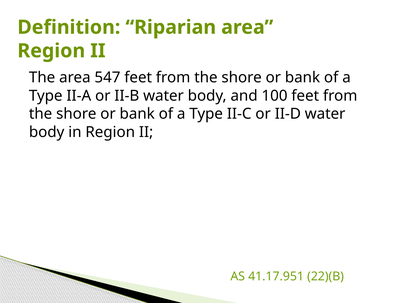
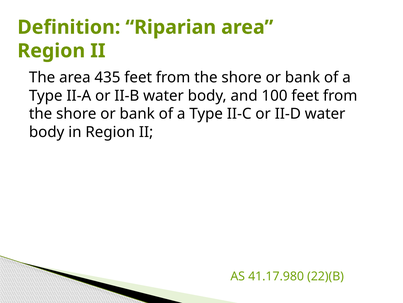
547: 547 -> 435 (107, 77)
41.17.951: 41.17.951 -> 41.17.980 (276, 276)
